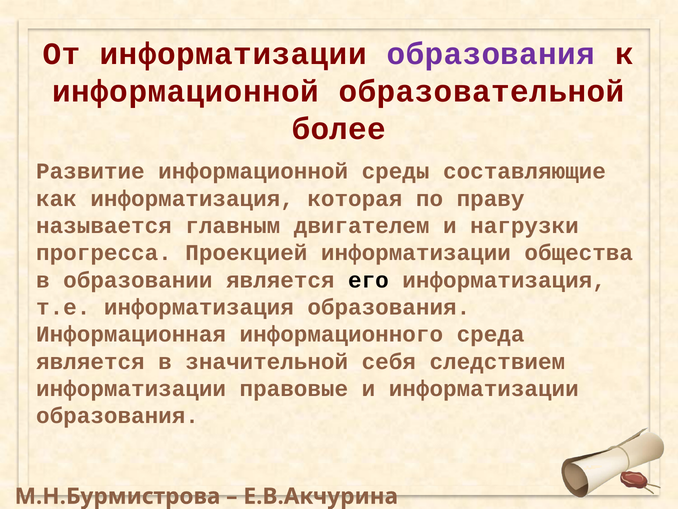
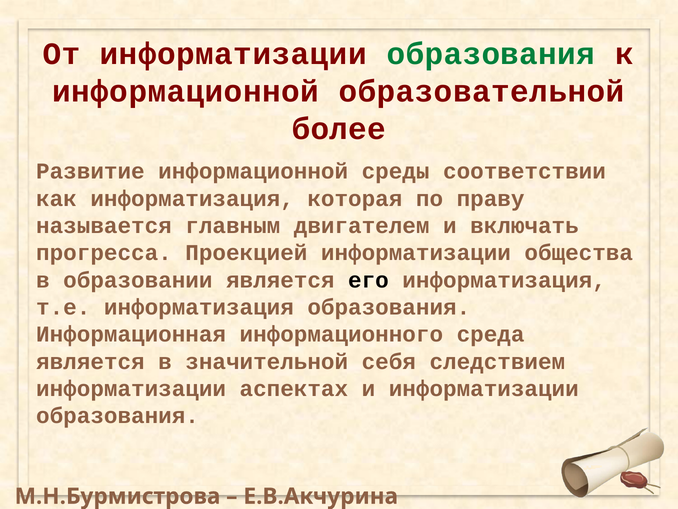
образования colour: purple -> green (491, 54)
составляющие: составляющие -> соответствии (524, 171)
нагрузки: нагрузки -> включать (524, 226)
правовые: правовые -> аспектах (294, 388)
